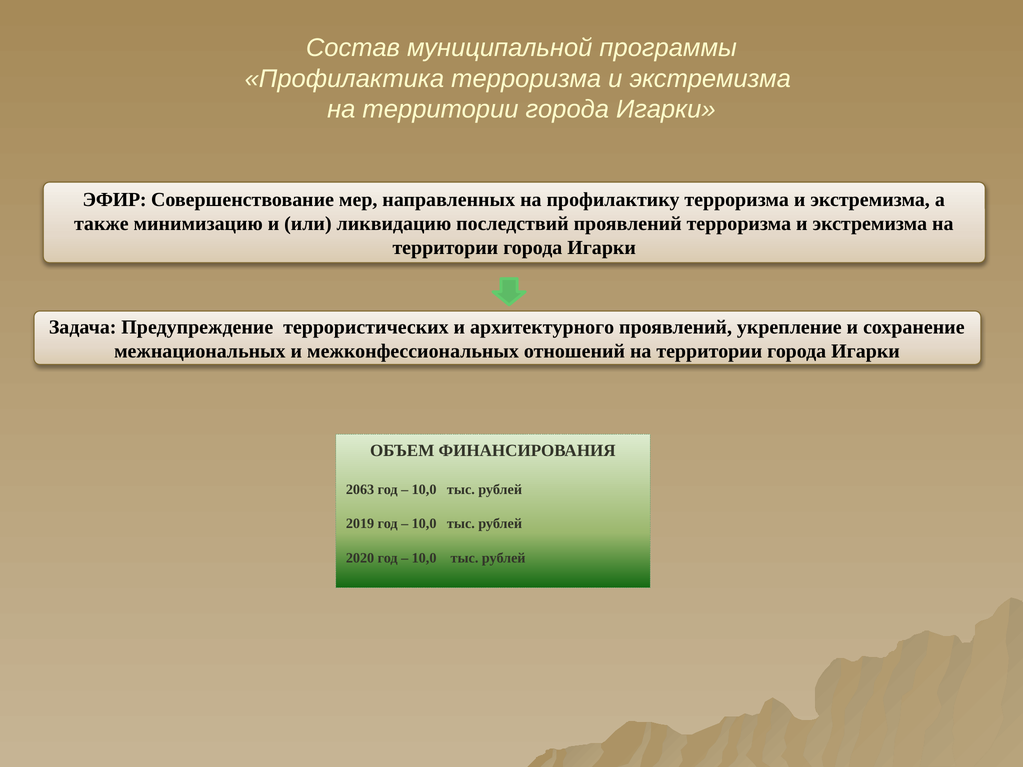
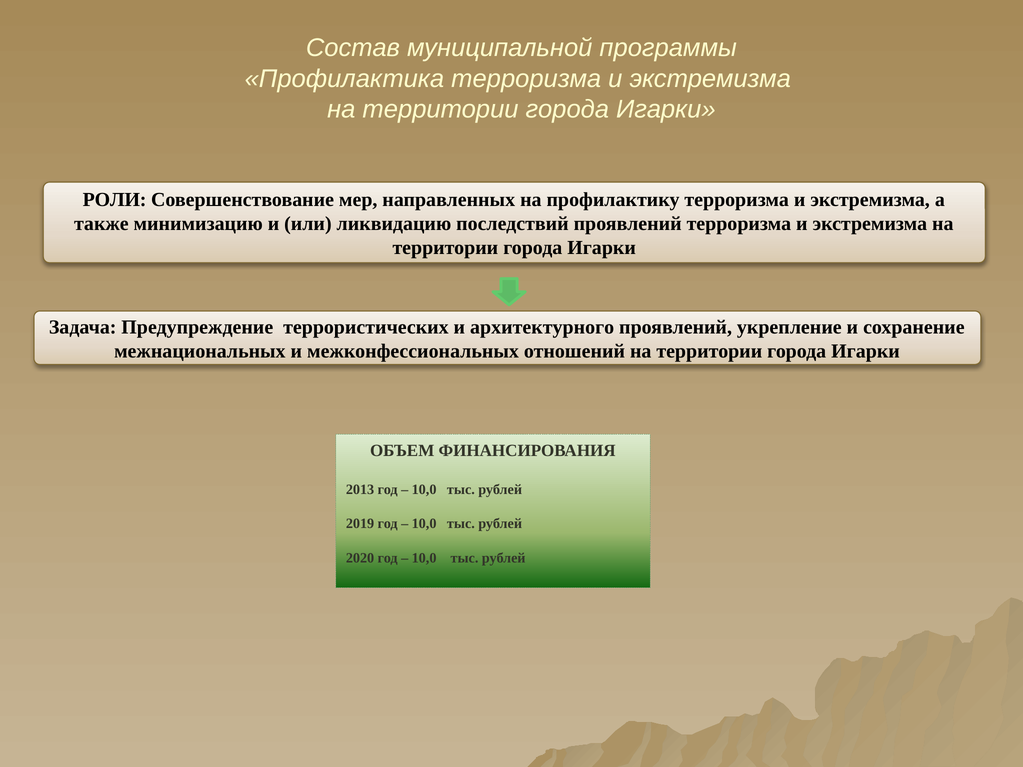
ЭФИР: ЭФИР -> РОЛИ (115, 200)
2063: 2063 -> 2013 (360, 490)
